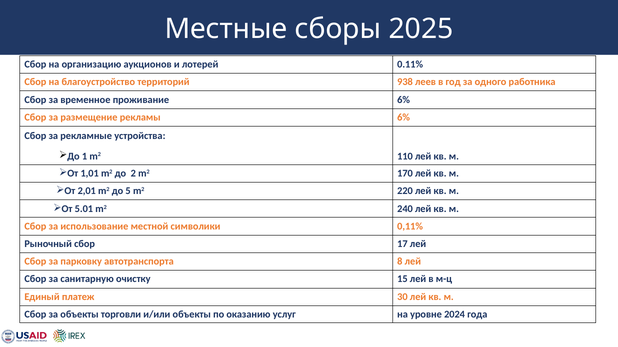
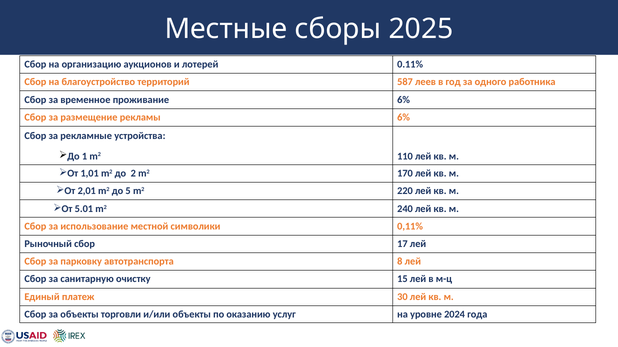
938: 938 -> 587 (405, 82)
